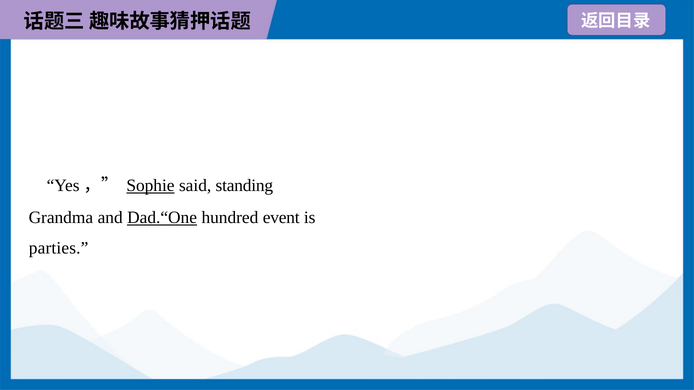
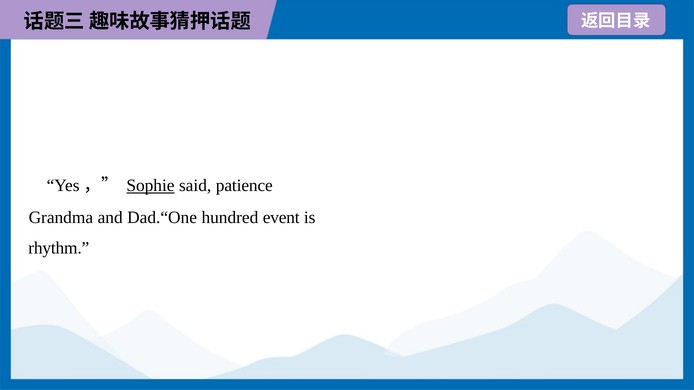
standing: standing -> patience (244, 186)
Dad.“One underline: present -> none (162, 218)
parties: parties -> rhythm (59, 248)
